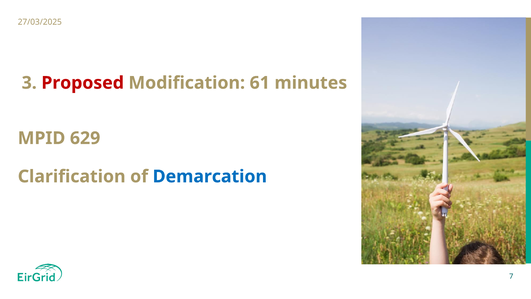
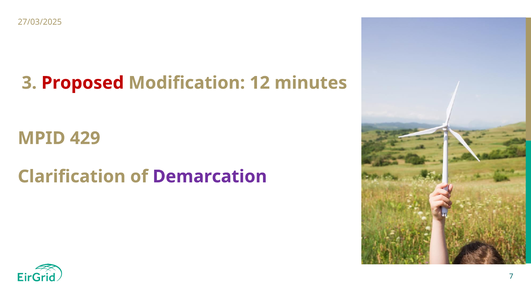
61: 61 -> 12 (260, 83)
629: 629 -> 429 (85, 138)
Demarcation colour: blue -> purple (210, 176)
